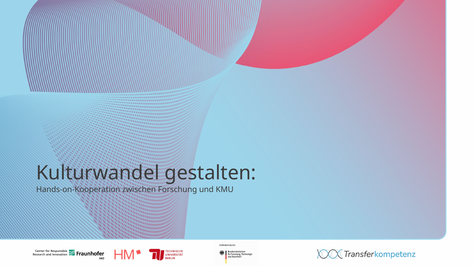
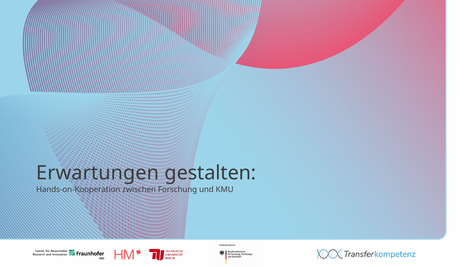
Kulturwandel: Kulturwandel -> Erwartungen (98, 173)
